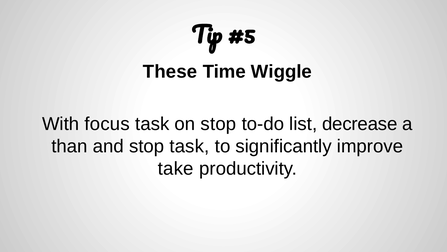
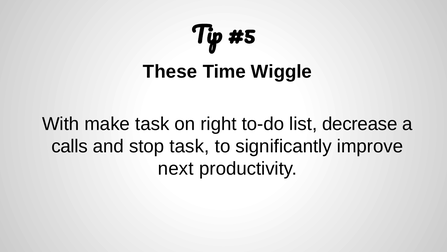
focus: focus -> make (107, 124)
on stop: stop -> right (218, 124)
than: than -> calls (70, 146)
take: take -> next (176, 168)
